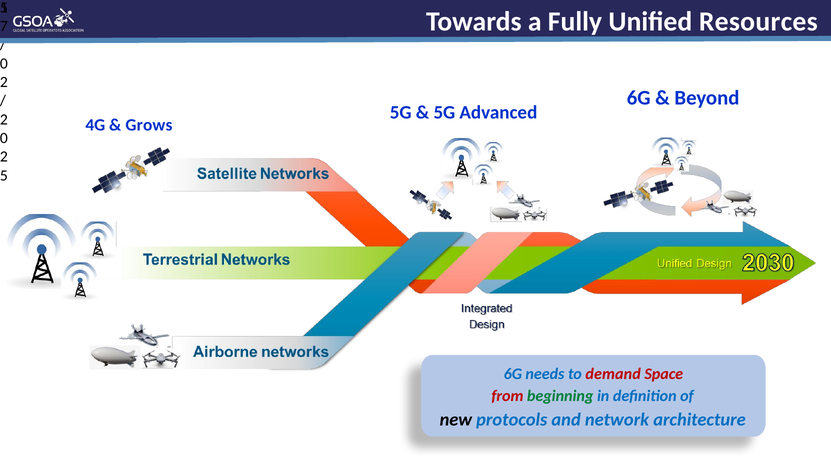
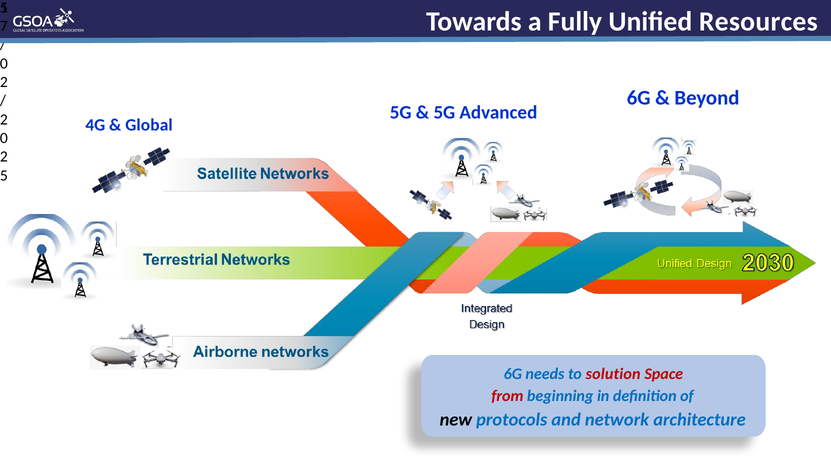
Grows: Grows -> Global (149, 125)
demand: demand -> solution (613, 374)
beginning colour: green -> blue (560, 396)
